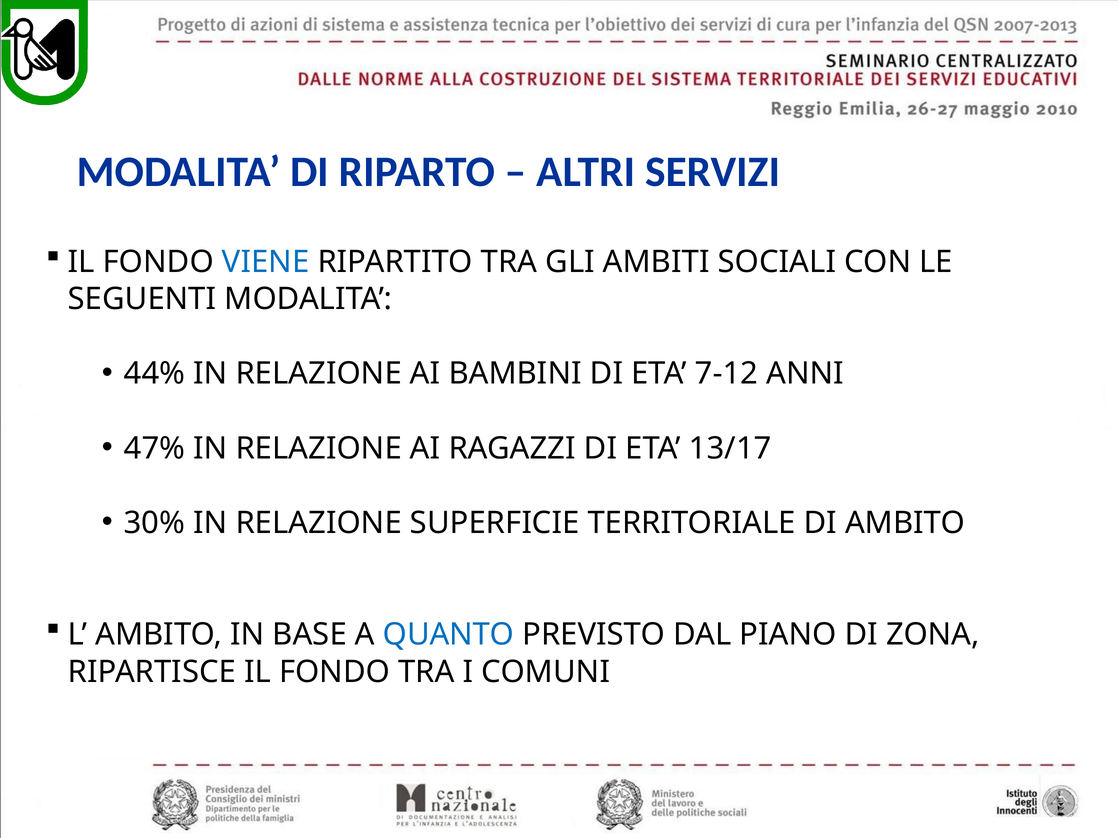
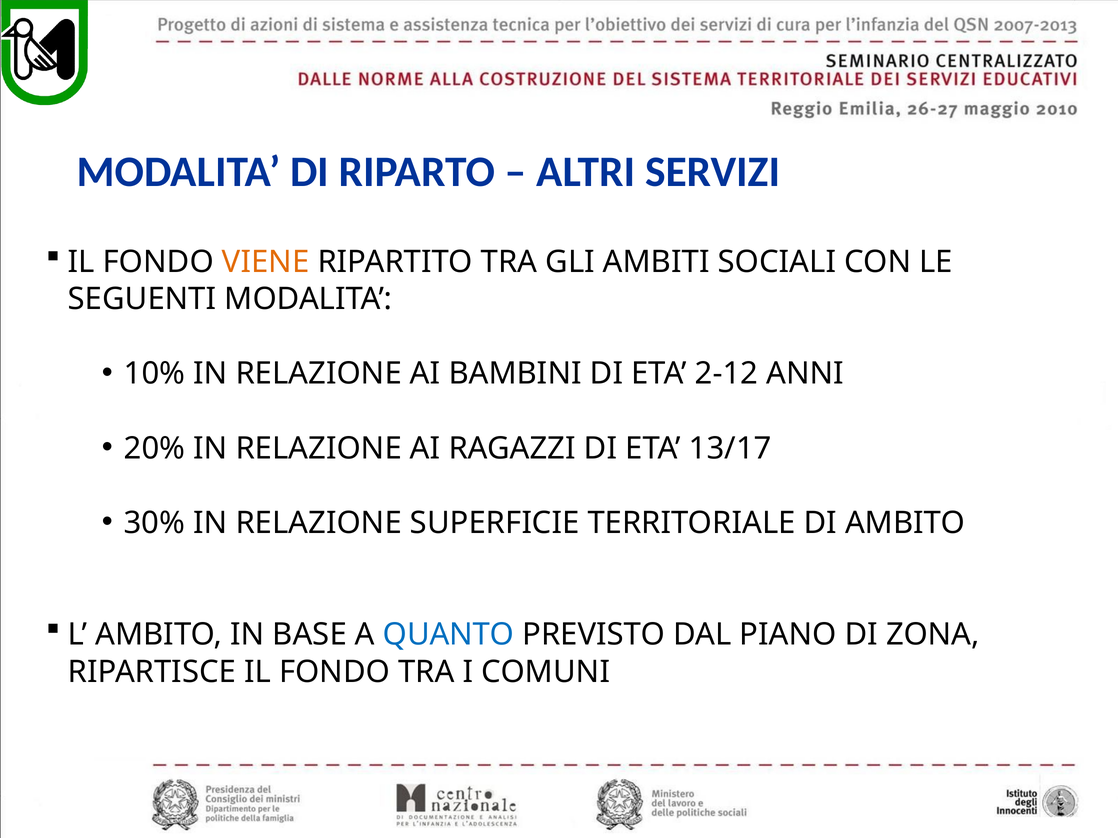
VIENE colour: blue -> orange (266, 262)
44%: 44% -> 10% (154, 374)
7-12: 7-12 -> 2-12 (726, 374)
47%: 47% -> 20% (154, 449)
